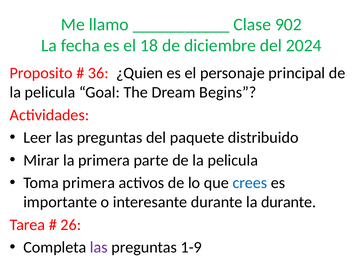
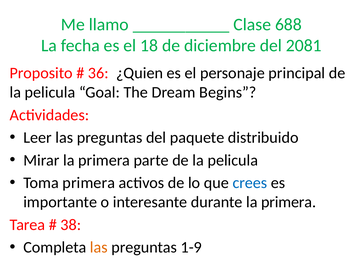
902: 902 -> 688 (288, 25)
2024: 2024 -> 2081 (304, 46)
durante la durante: durante -> primera (289, 202)
26: 26 -> 38 (71, 225)
las colour: purple -> orange (99, 248)
